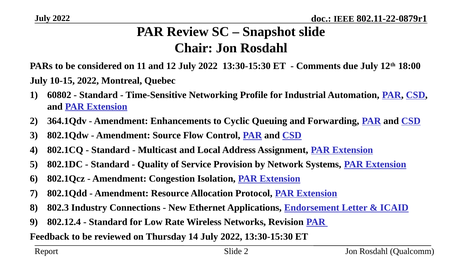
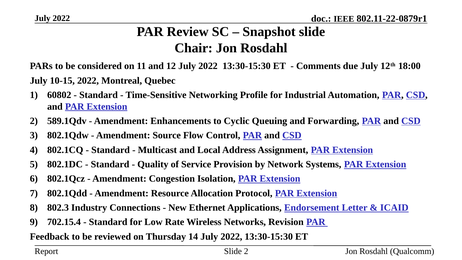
364.1Qdv: 364.1Qdv -> 589.1Qdv (67, 121)
802.12.4: 802.12.4 -> 702.15.4 (64, 222)
